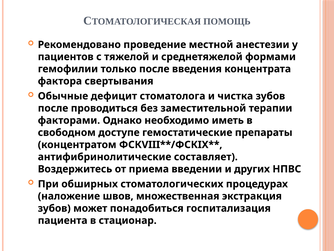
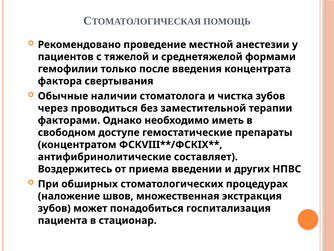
дефицит: дефицит -> наличии (114, 96)
после: после -> через (53, 108)
